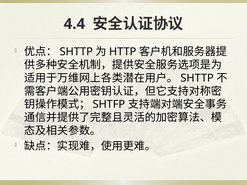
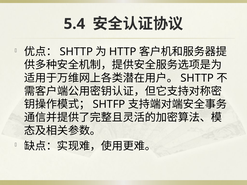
4.4: 4.4 -> 5.4 (74, 24)
